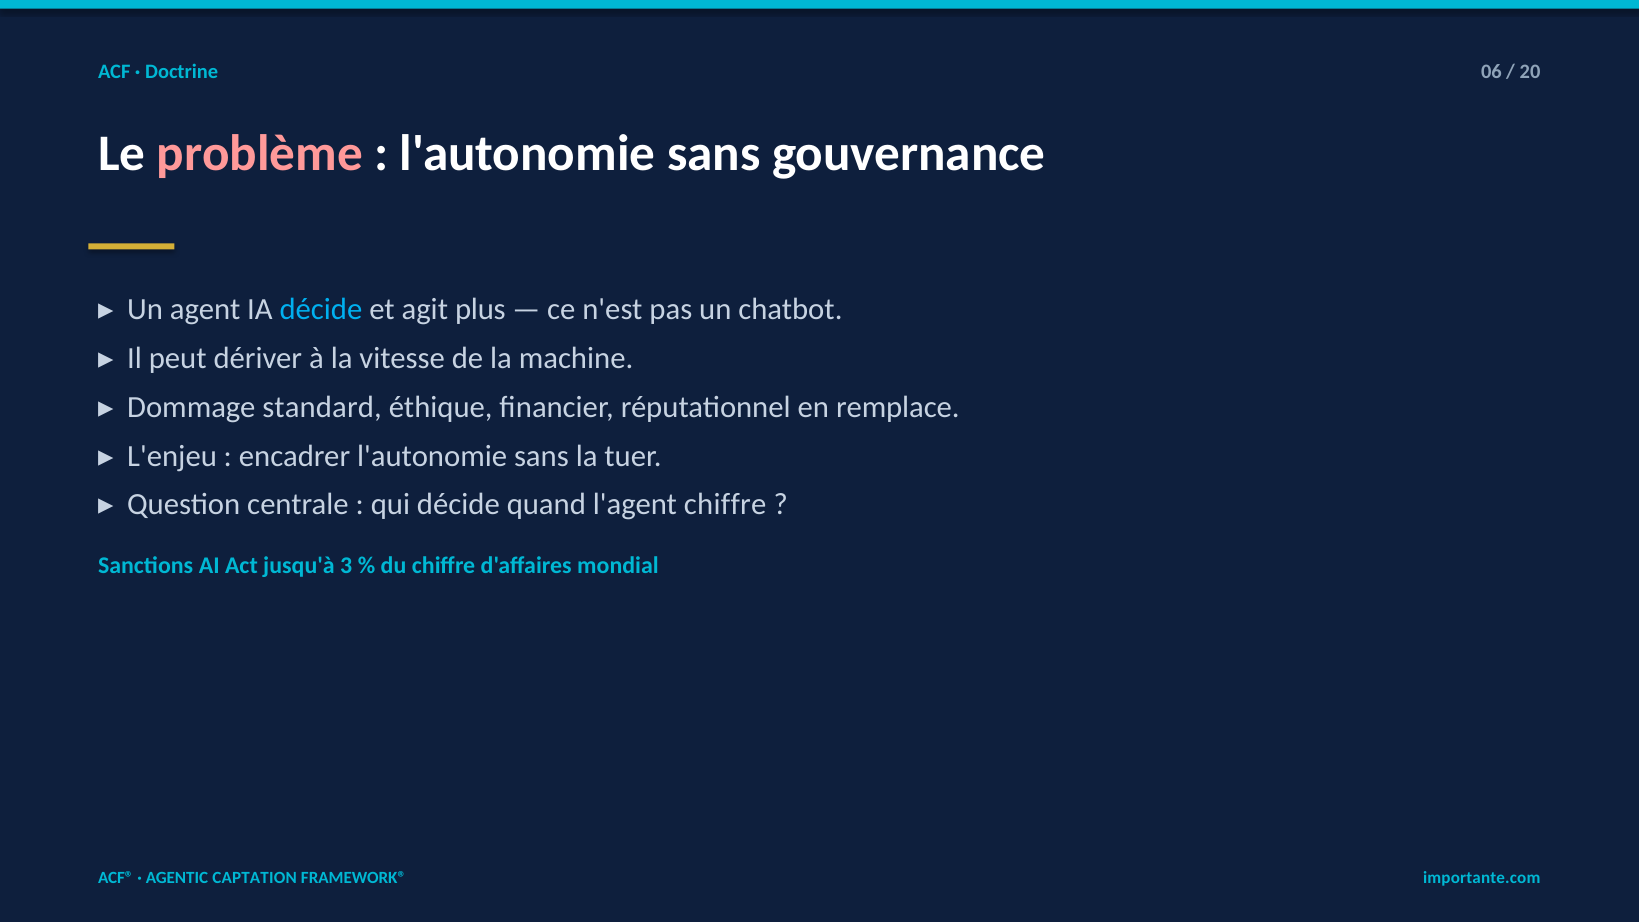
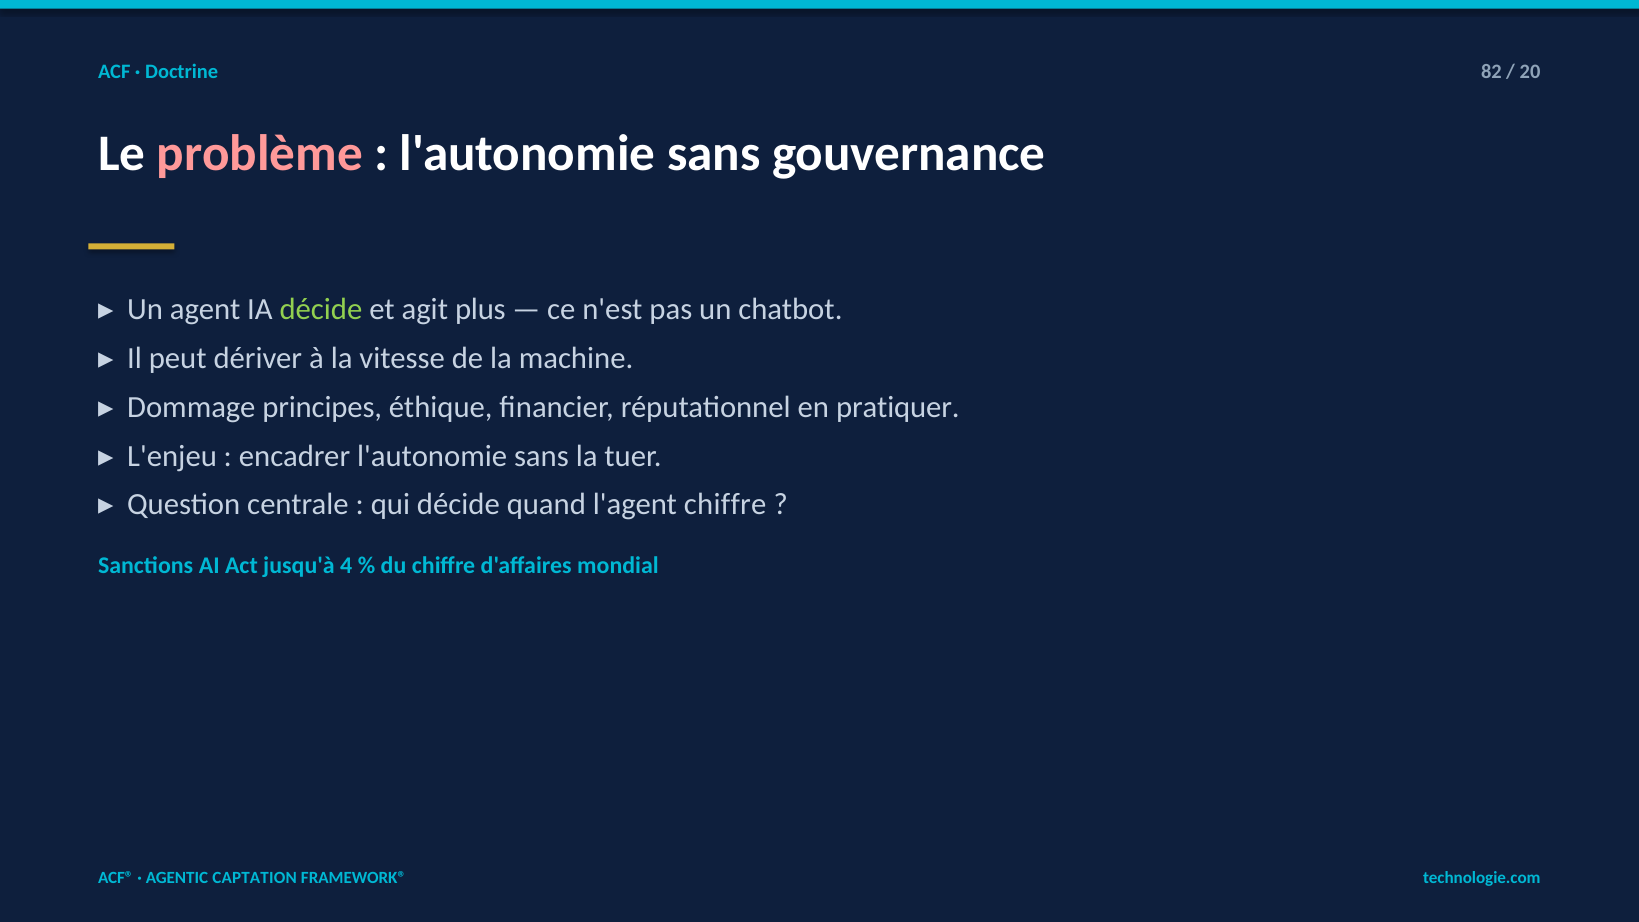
06: 06 -> 82 (1491, 71)
décide colour: light blue -> light green (321, 309)
standard: standard -> principes (322, 407)
remplace: remplace -> pratiquer (898, 407)
3: 3 -> 4 (346, 566)
importante.com: importante.com -> technologie.com (1482, 878)
